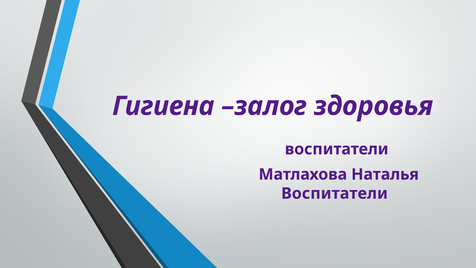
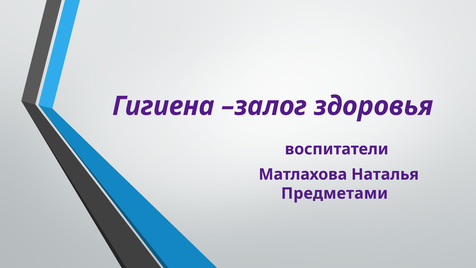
Воспитатели: Воспитатели -> Предметами (334, 193)
